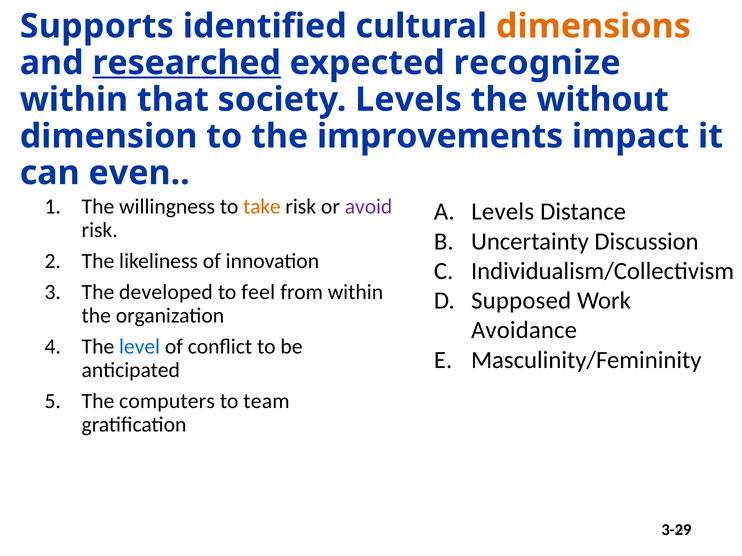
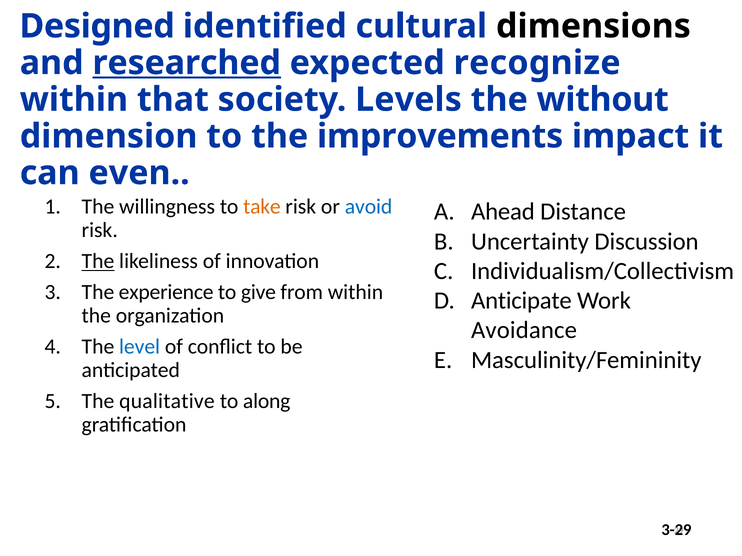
Supports: Supports -> Designed (97, 26)
dimensions colour: orange -> black (593, 26)
avoid colour: purple -> blue (369, 207)
Levels: Levels -> Ahead (503, 212)
The underline: none -> present (98, 261)
developed: developed -> experience (166, 293)
feel: feel -> give (258, 293)
Supposed: Supposed -> Anticipate (521, 301)
computers: computers -> qualitative (167, 402)
team: team -> along (267, 402)
